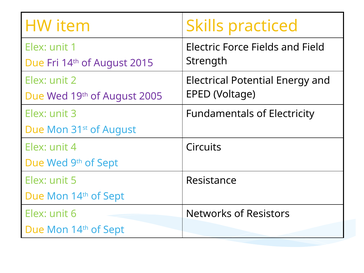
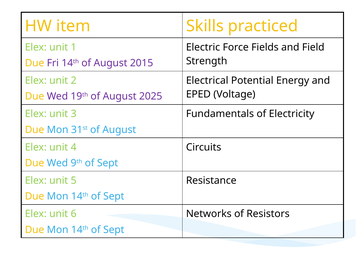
2005: 2005 -> 2025 (151, 96)
